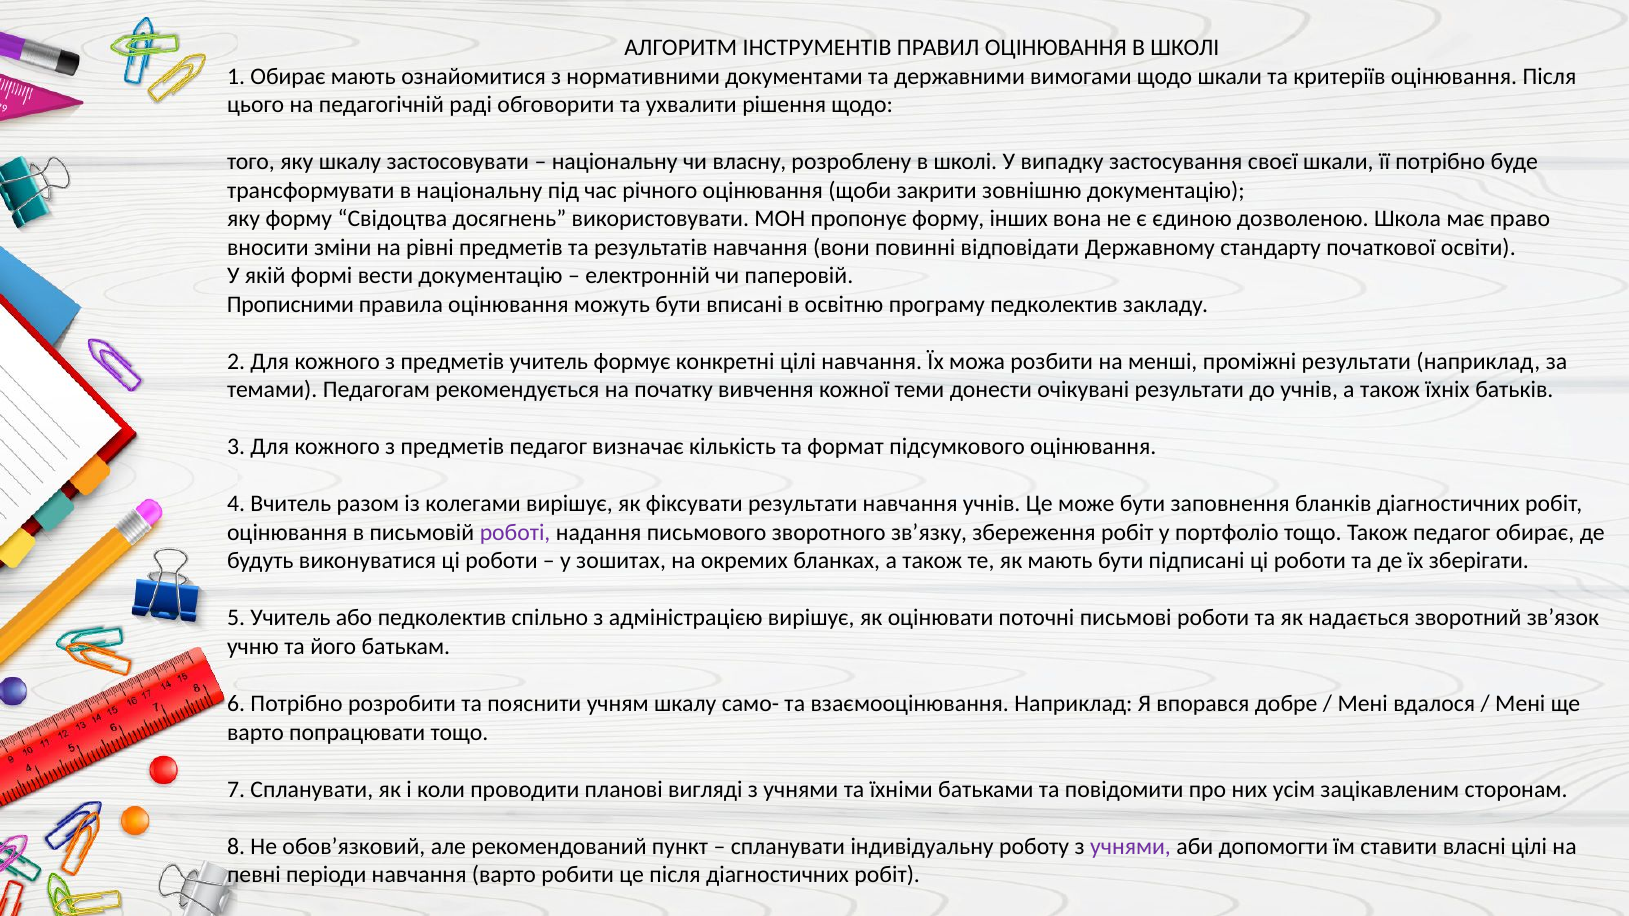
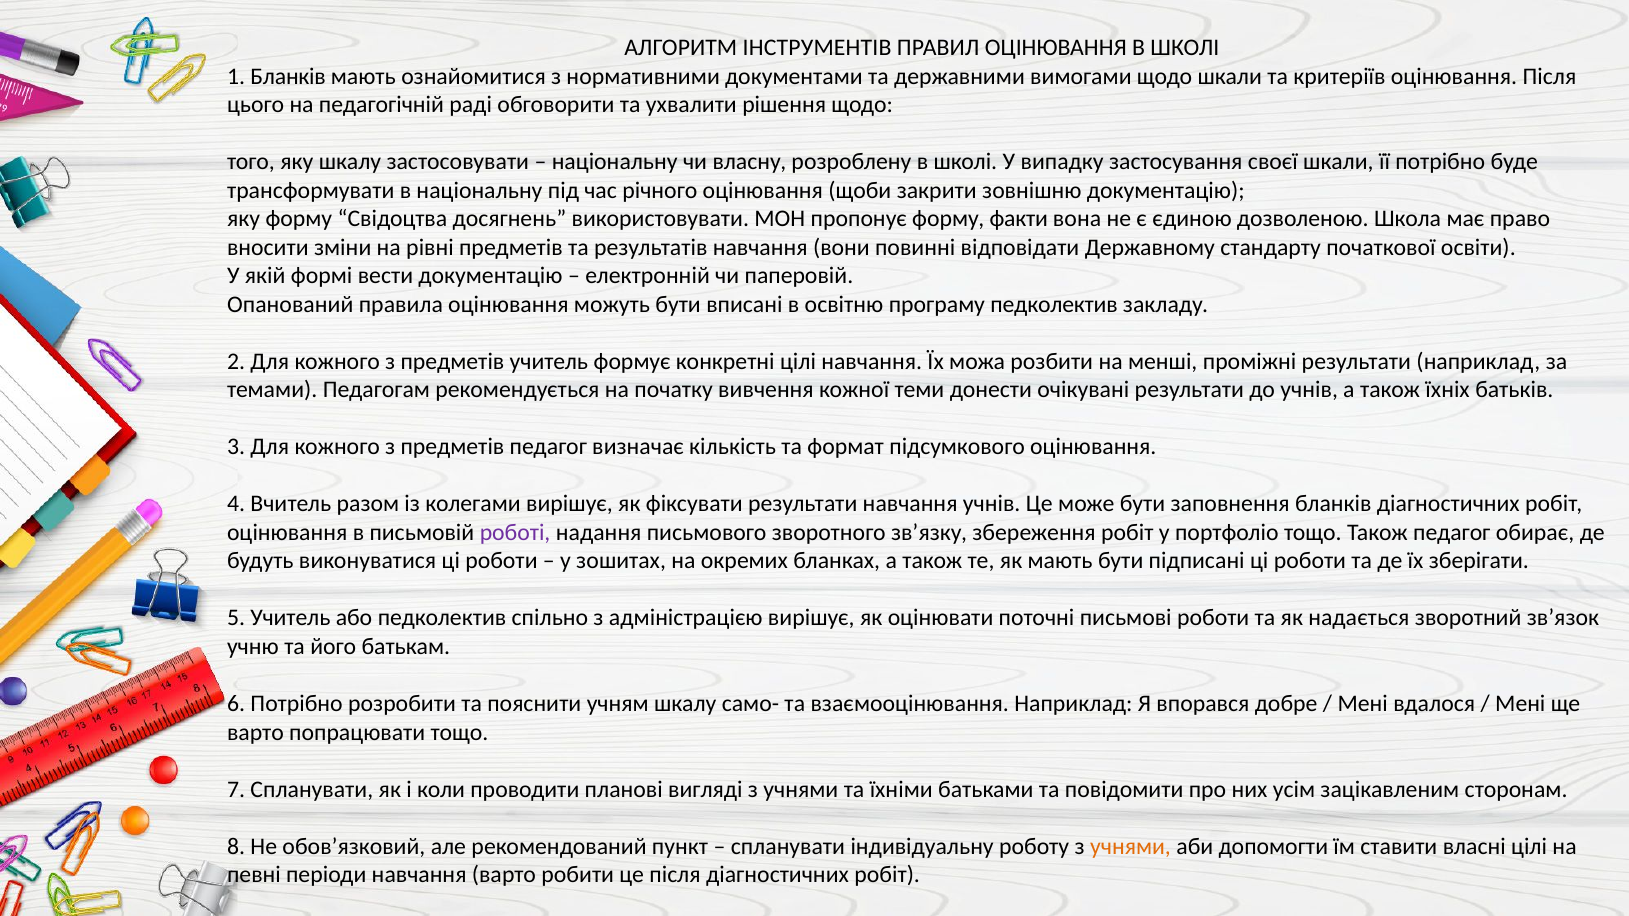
1 Обирає: Обирає -> Бланків (288, 76)
інших: інших -> факти (1019, 219)
Прописними: Прописними -> Опанований (290, 305)
учнями colour: purple -> orange (1131, 847)
